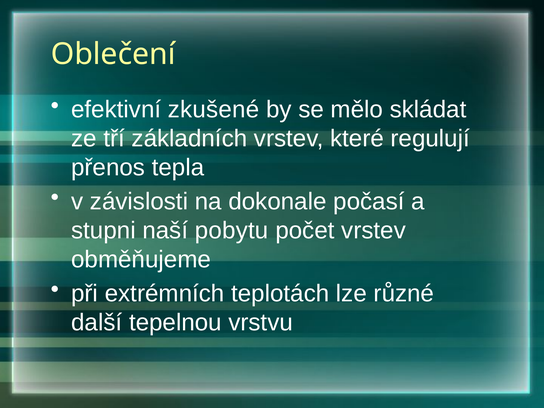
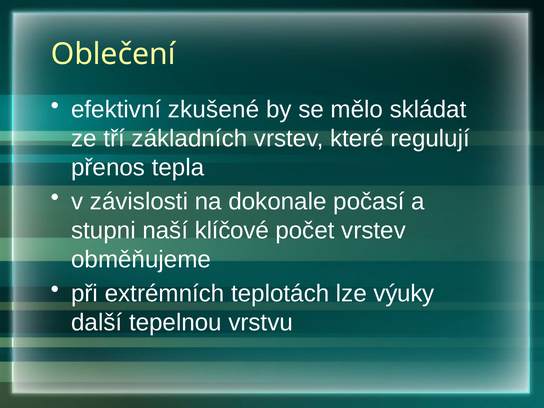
pobytu: pobytu -> klíčové (232, 231)
různé: různé -> výuky (404, 294)
